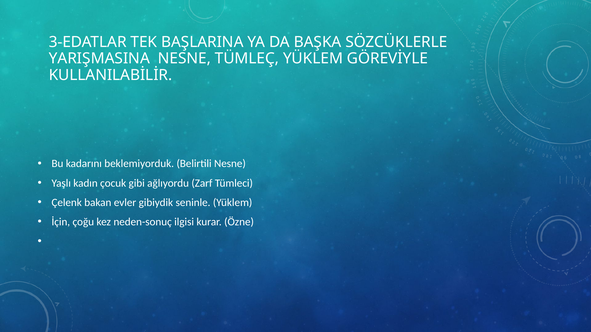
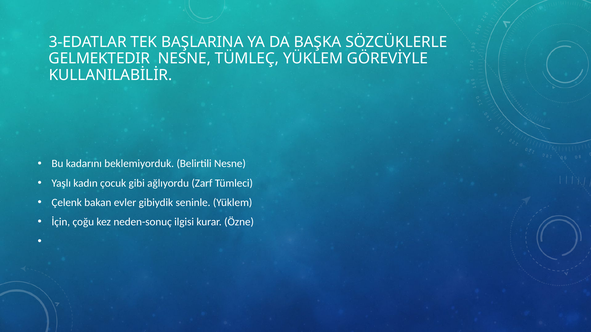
YARIŞMASINA: YARIŞMASINA -> GELMEKTEDIR (99, 59)
